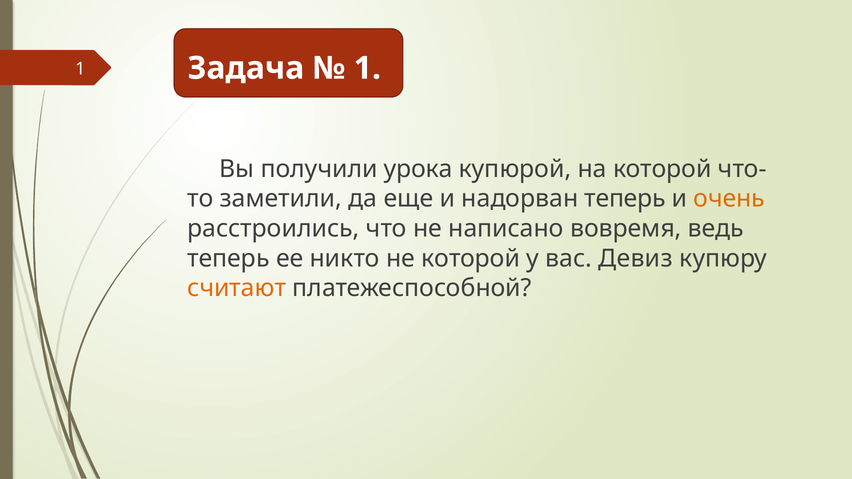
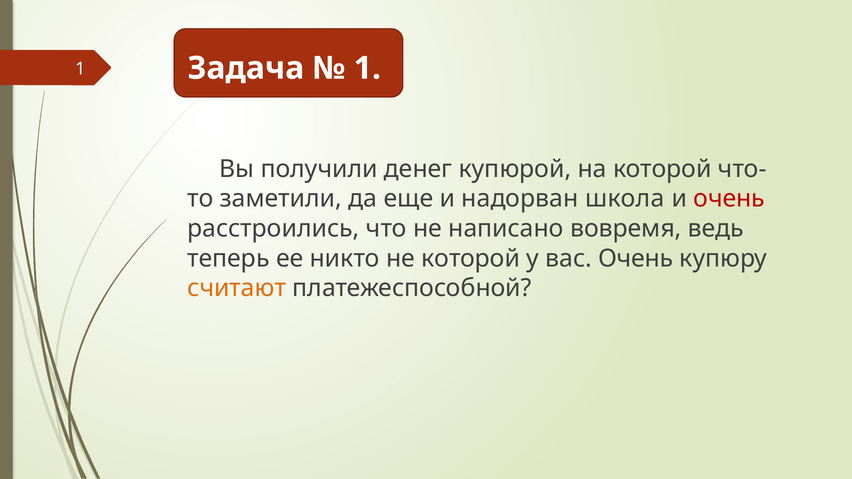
урока: урока -> денег (418, 169)
надорван теперь: теперь -> школа (625, 199)
очень colour: orange -> red (729, 199)
вас Девиз: Девиз -> Очень (636, 258)
